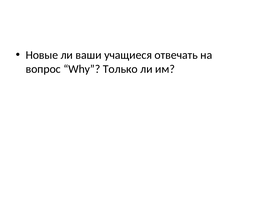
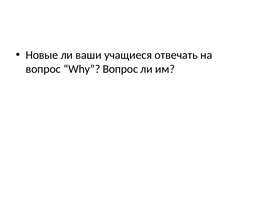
Why Только: Только -> Вопрос (120, 69)
